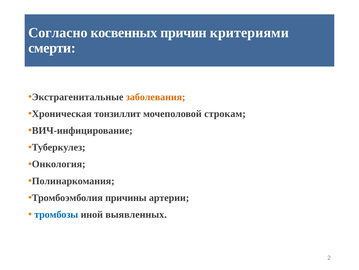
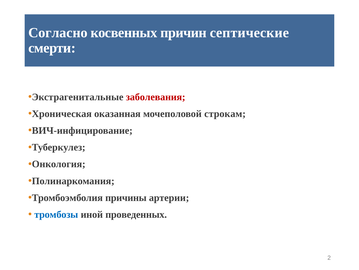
критериями: критериями -> септические (249, 33)
заболевания colour: orange -> red (156, 97)
тонзиллит: тонзиллит -> оказанная (117, 113)
выявленных: выявленных -> проведенных (136, 214)
